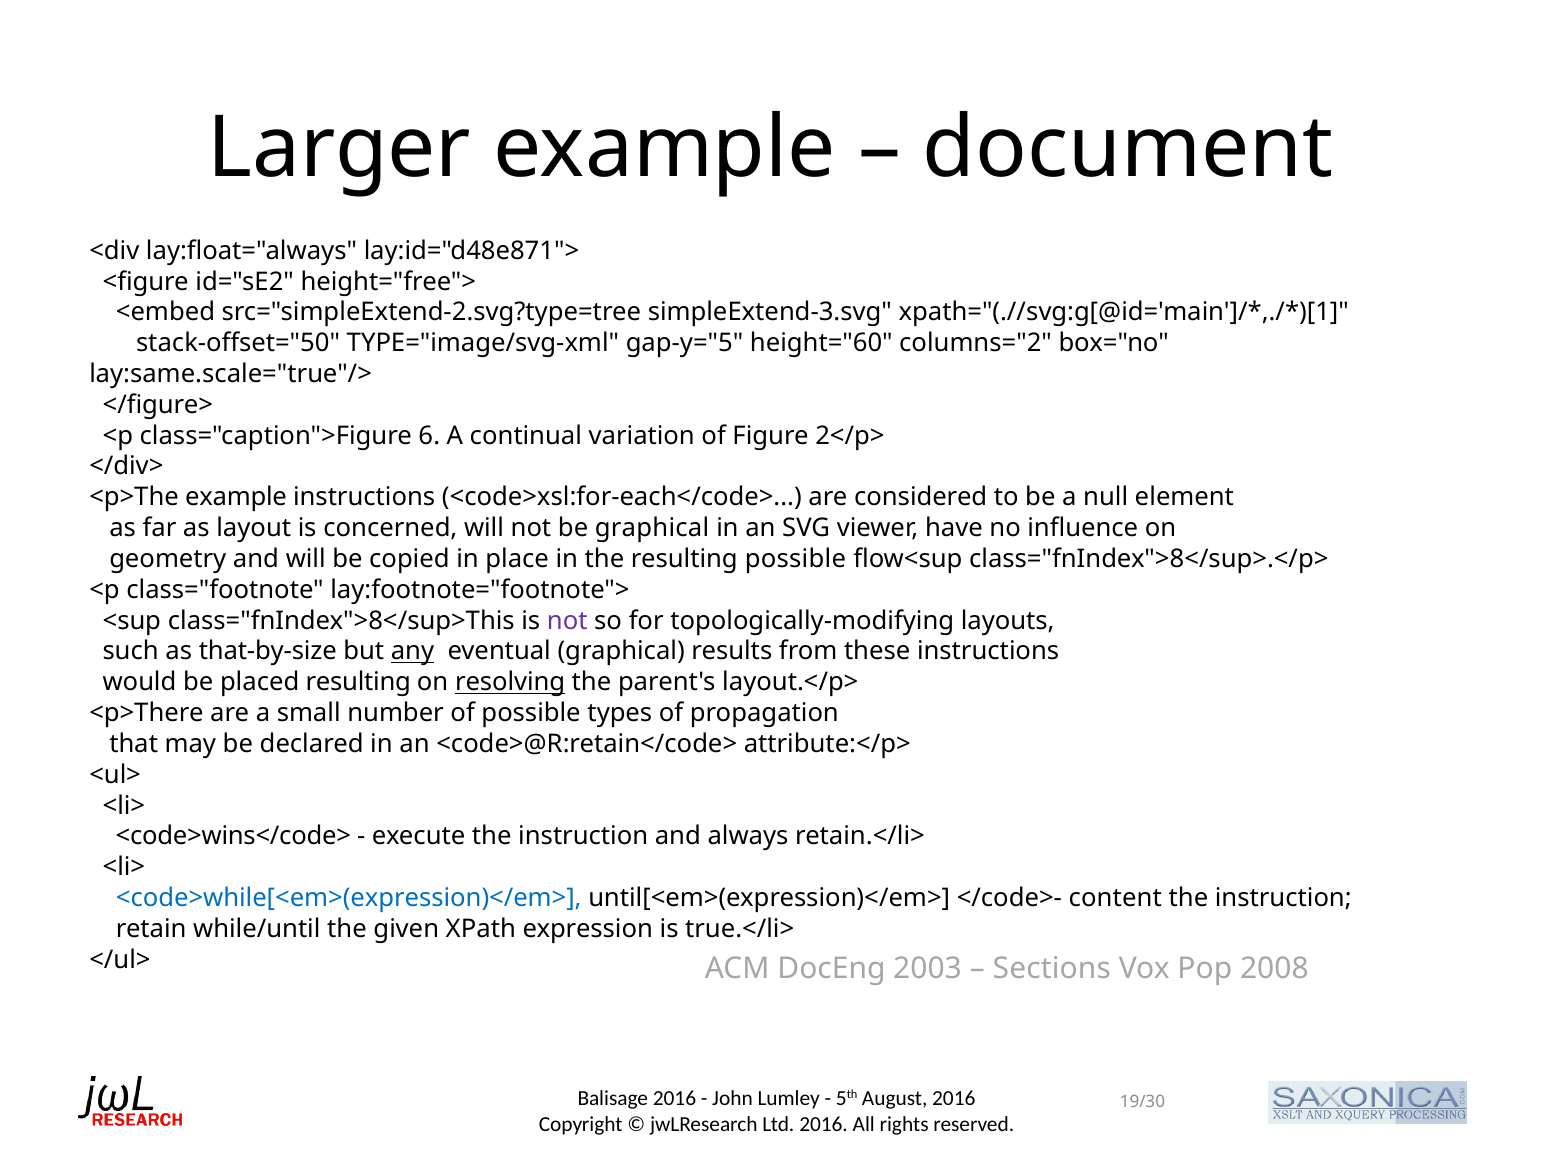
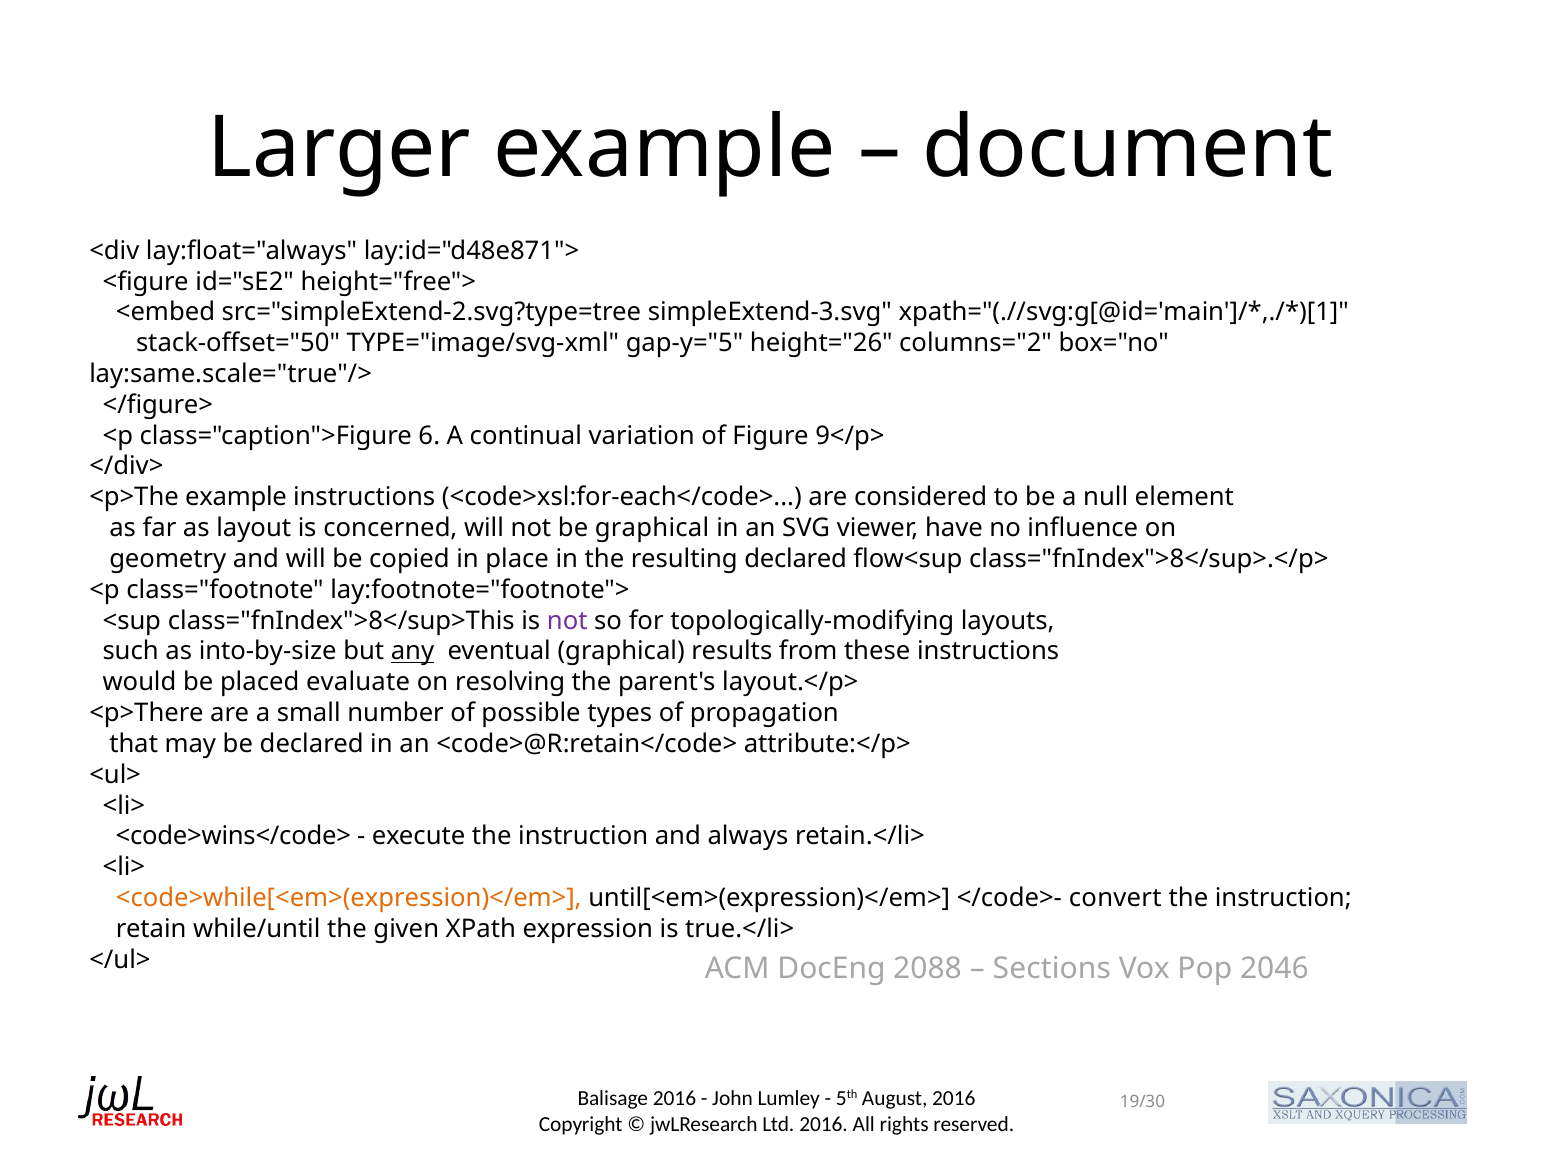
height="60: height="60 -> height="26 (821, 343)
2</p>: 2</p> -> 9</p> (850, 436)
resulting possible: possible -> declared (796, 559)
that-by-size: that-by-size -> into-by-size (268, 651)
placed resulting: resulting -> evaluate (358, 682)
resolving underline: present -> none (510, 682)
<code>while[<em>(expression)</em> colour: blue -> orange (349, 898)
content: content -> convert (1115, 898)
2003: 2003 -> 2088 (928, 968)
2008: 2008 -> 2046 (1274, 968)
